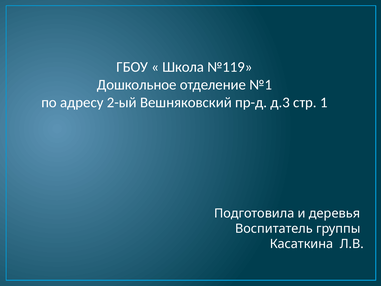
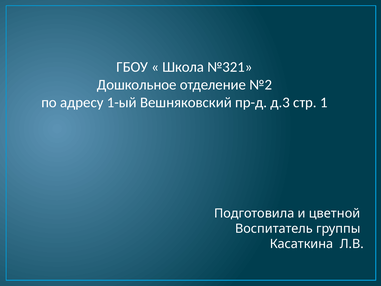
№119: №119 -> №321 (230, 67)
№1: №1 -> №2 (261, 85)
2-ый: 2-ый -> 1-ый (122, 103)
деревья: деревья -> цветной (335, 213)
